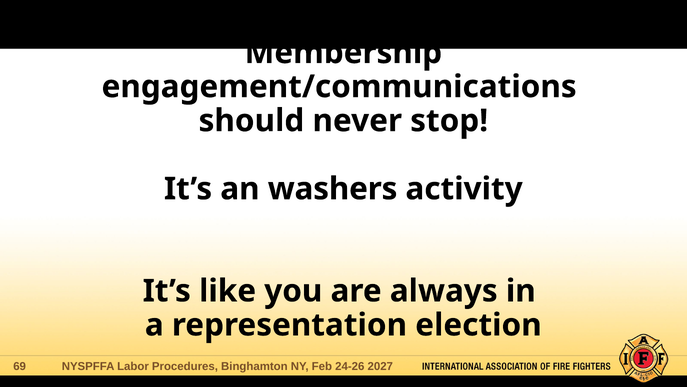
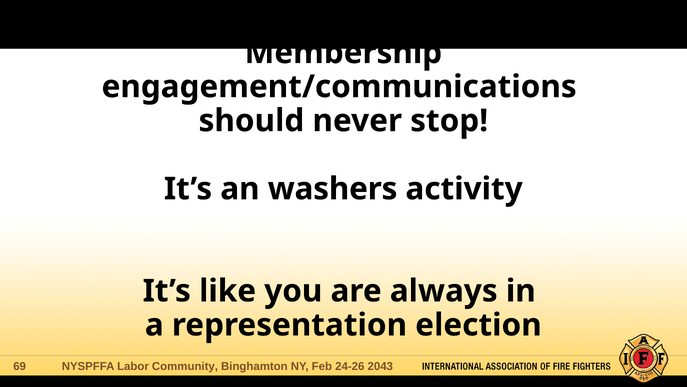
Procedures: Procedures -> Community (185, 366)
2027: 2027 -> 2043 (380, 366)
